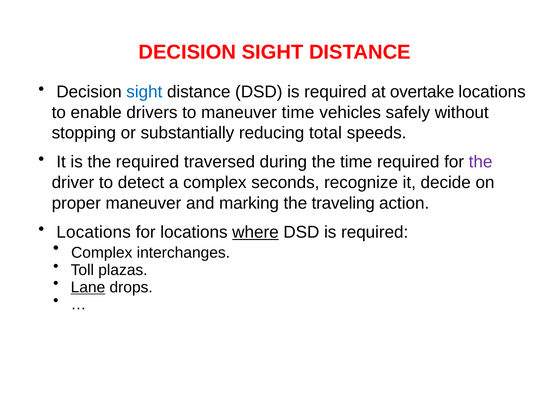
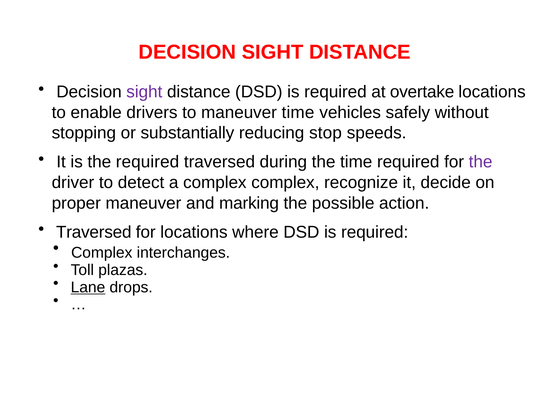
sight colour: blue -> purple (144, 92)
total: total -> stop (325, 133)
complex seconds: seconds -> complex (285, 182)
traveling: traveling -> possible (343, 203)
Locations: Locations -> Traversed (94, 232)
where underline: present -> none (255, 232)
